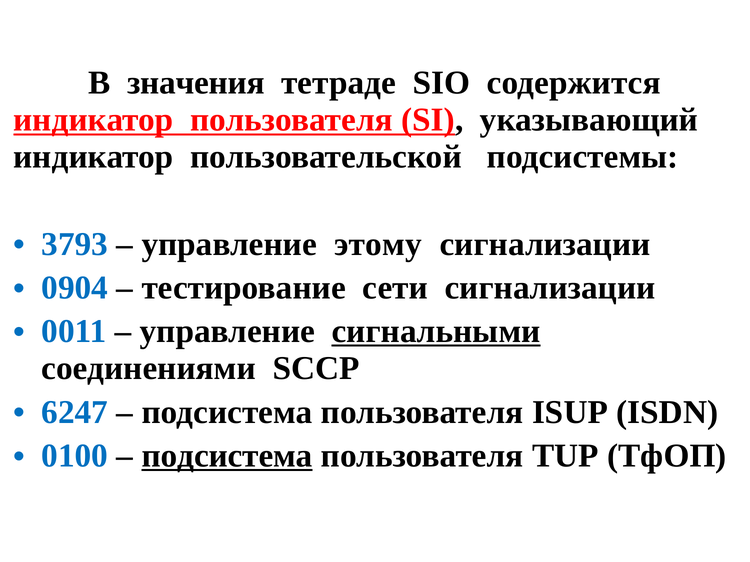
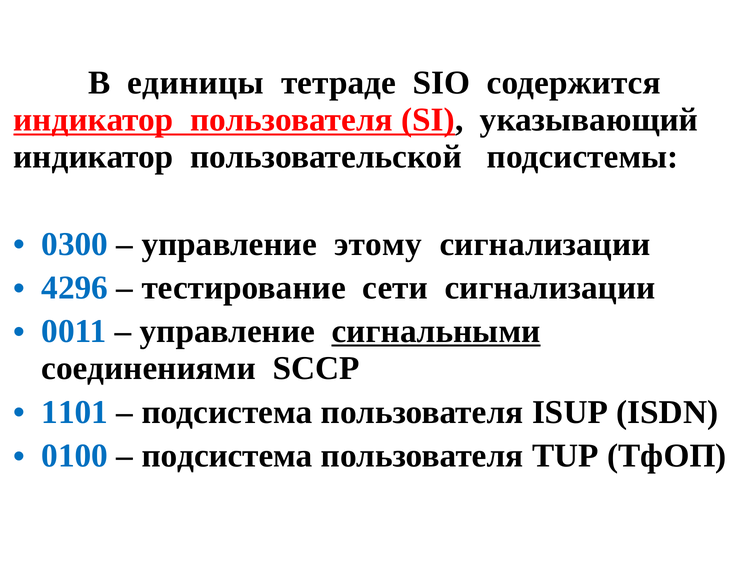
значения: значения -> единицы (196, 83)
3793: 3793 -> 0300 (75, 244)
0904: 0904 -> 4296 (75, 288)
6247: 6247 -> 1101 (75, 412)
подсистема underline: present -> none (227, 456)
